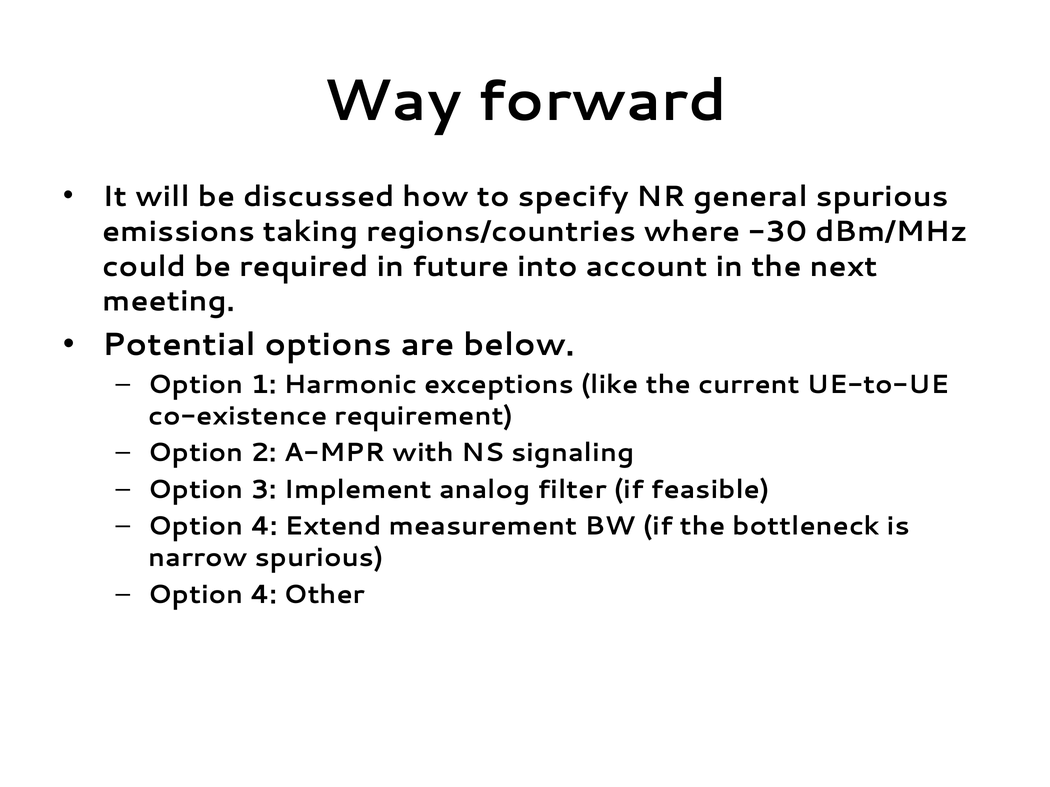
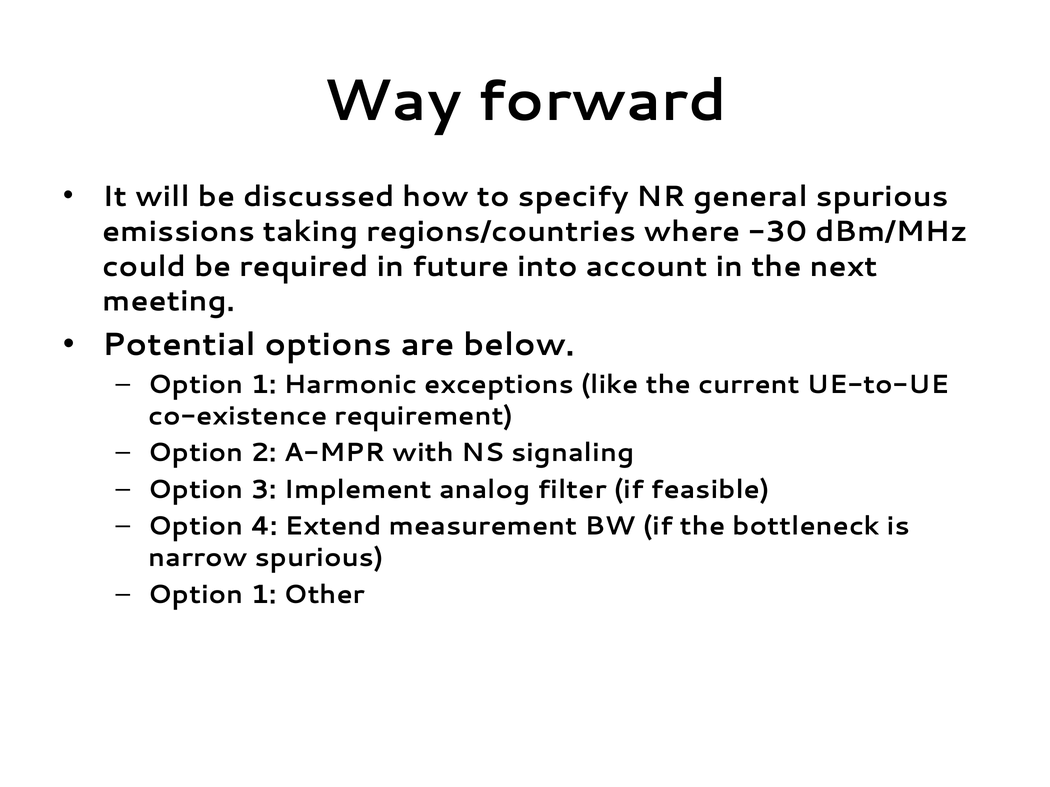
4: 4 -> 1 (264, 595)
